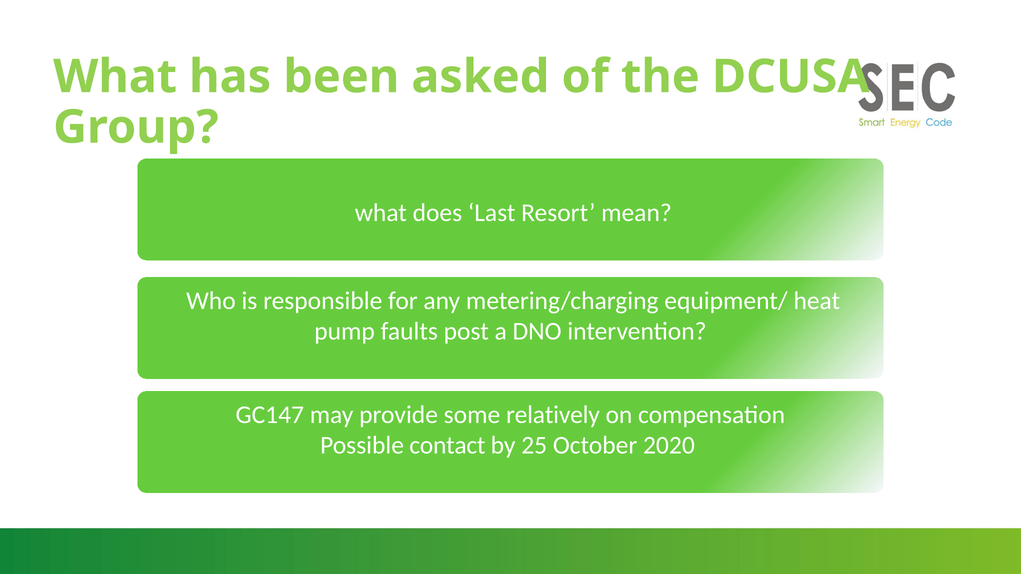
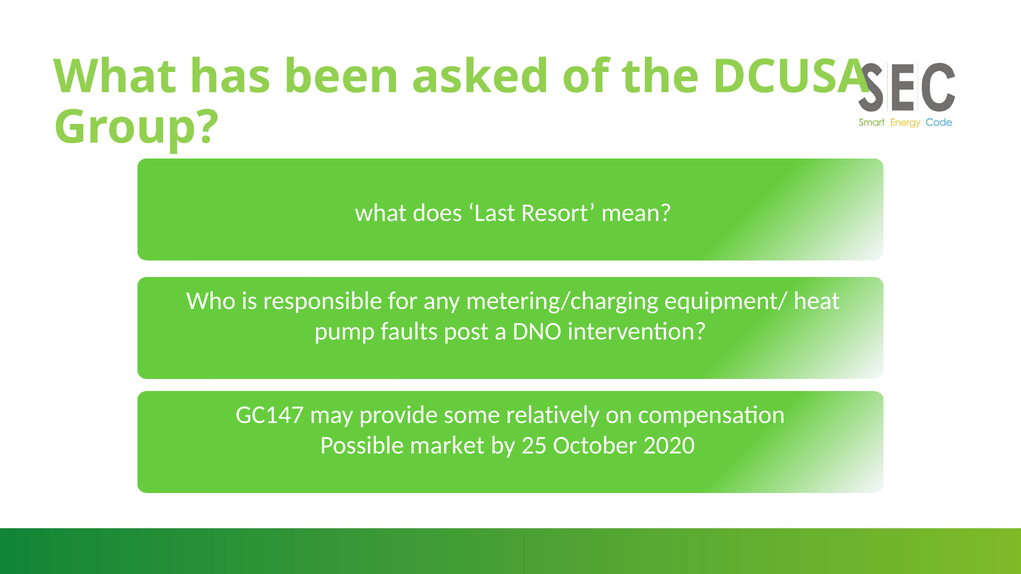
contact: contact -> market (447, 446)
